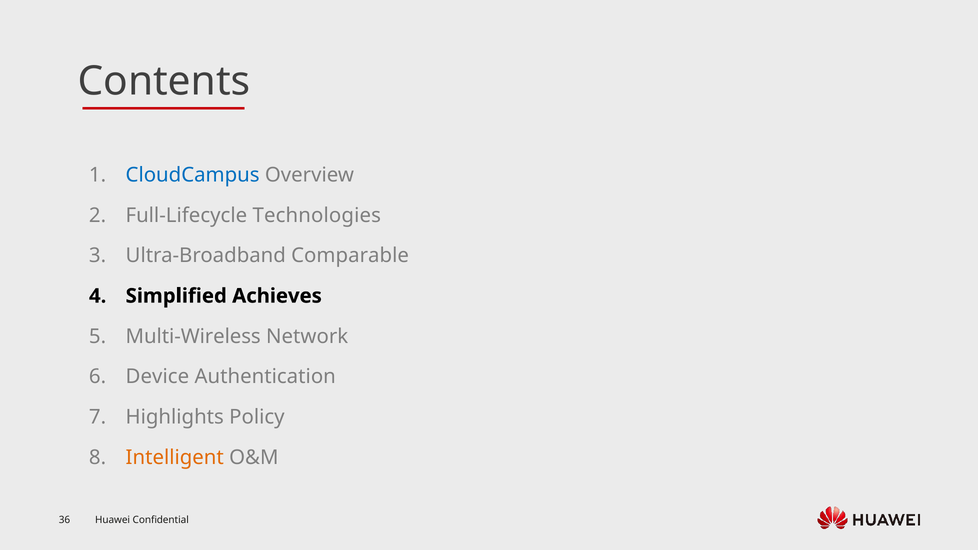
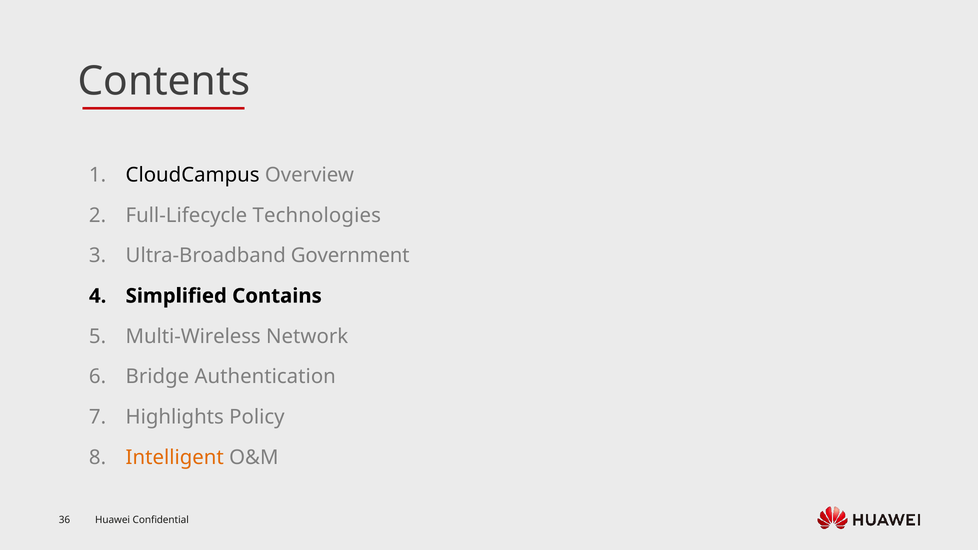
CloudCampus colour: blue -> black (193, 175)
Comparable: Comparable -> Government (350, 256)
Achieves: Achieves -> Contains (277, 296)
Device: Device -> Bridge (157, 377)
